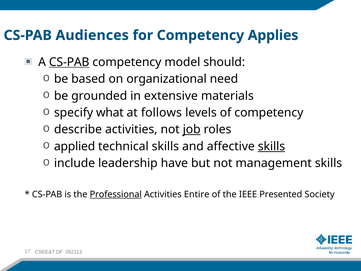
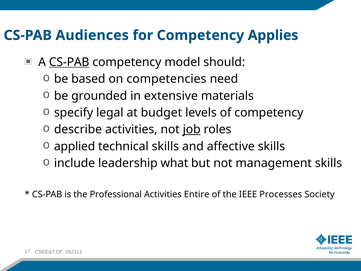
organizational: organizational -> competencies (166, 79)
what: what -> legal (110, 113)
follows: follows -> budget (161, 113)
skills underline: present -> none (271, 146)
have: have -> what (174, 163)
Professional underline: present -> none (116, 194)
Presented: Presented -> Processes (281, 194)
